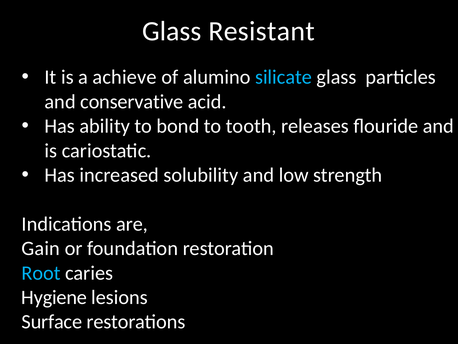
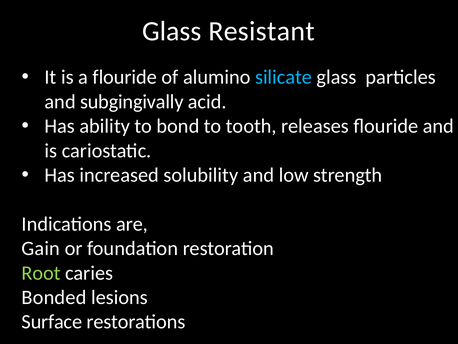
a achieve: achieve -> flouride (125, 77)
conservative: conservative -> subgingivally (132, 102)
Root colour: light blue -> light green (41, 273)
Hygiene: Hygiene -> Bonded (54, 297)
